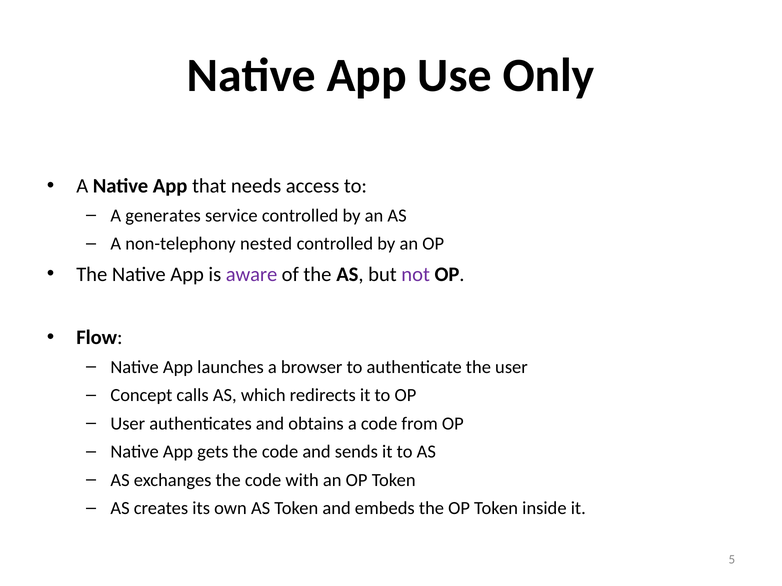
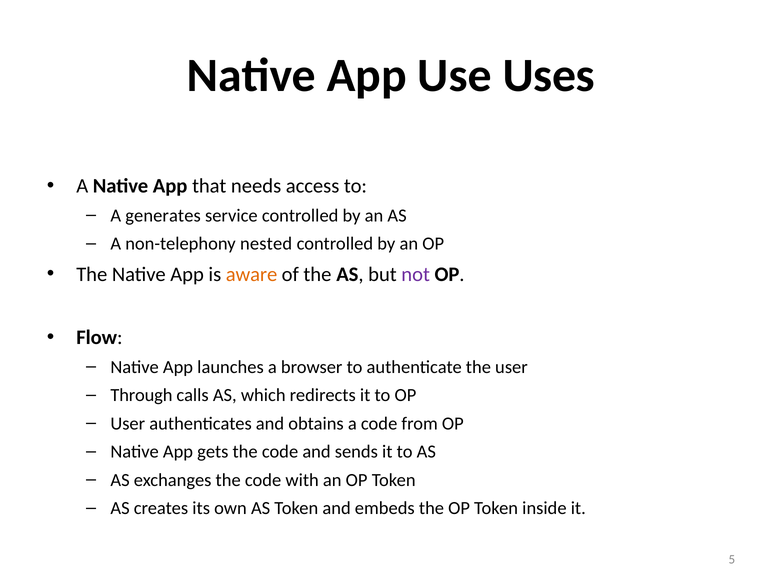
Only: Only -> Uses (549, 76)
aware colour: purple -> orange (252, 275)
Concept: Concept -> Through (141, 396)
